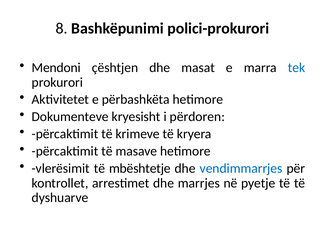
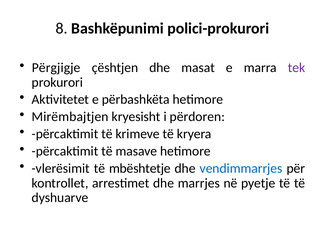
Mendoni: Mendoni -> Përgjigje (56, 68)
tek colour: blue -> purple (297, 68)
Dokumenteve: Dokumenteve -> Mirëmbajtjen (70, 117)
